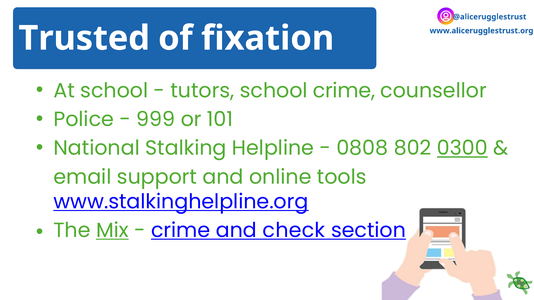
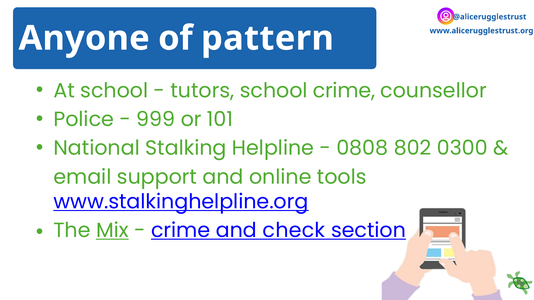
Trusted: Trusted -> Anyone (84, 38)
fixation: fixation -> pattern (267, 38)
0300 underline: present -> none (462, 148)
